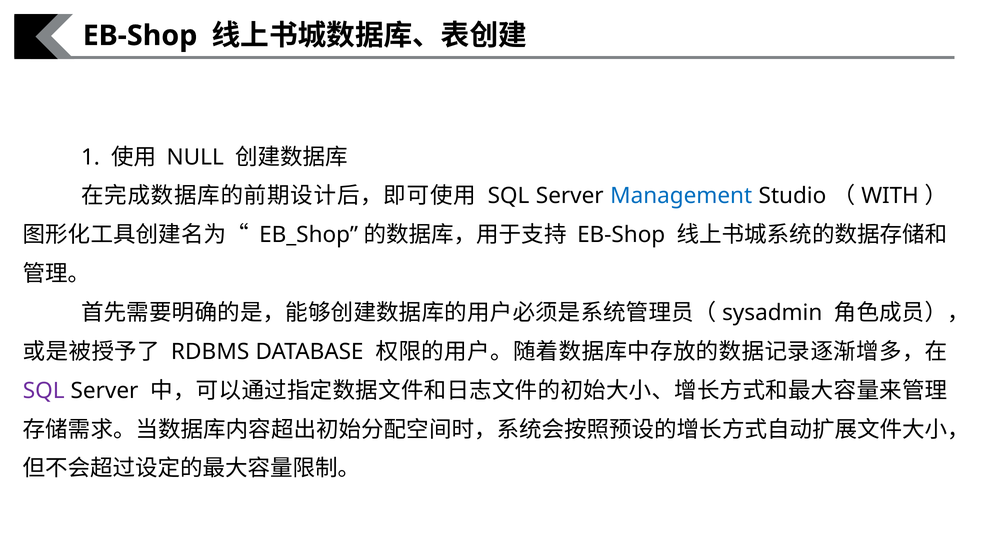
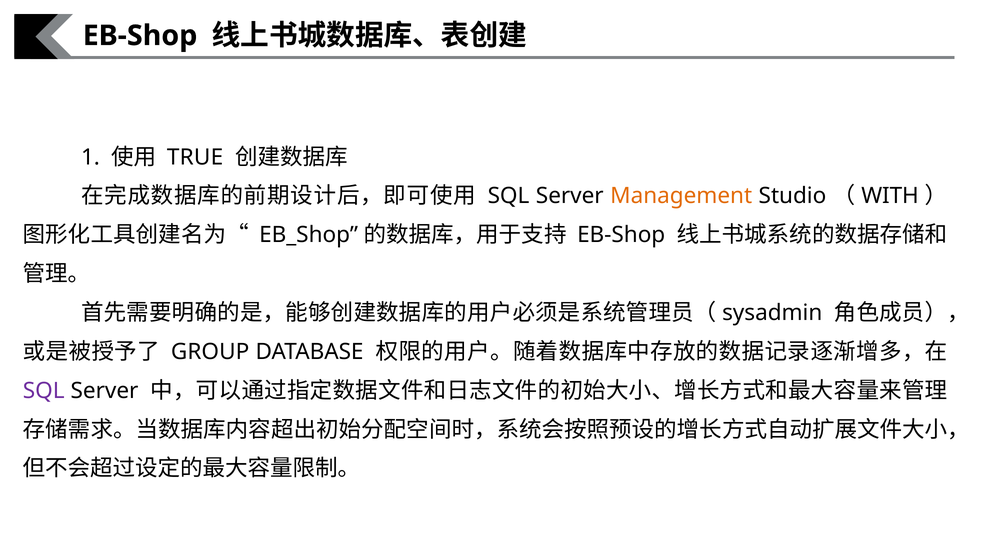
NULL: NULL -> TRUE (195, 157)
Management colour: blue -> orange (681, 196)
RDBMS: RDBMS -> GROUP (210, 352)
